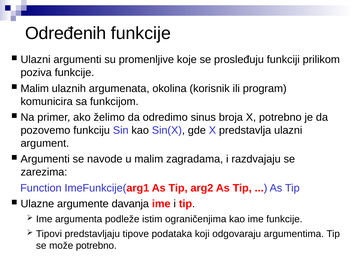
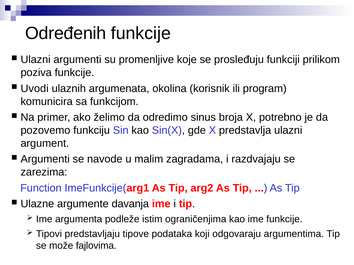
Malim: Malim -> Uvodi (35, 89)
može potrebno: potrebno -> fajlovima (96, 246)
